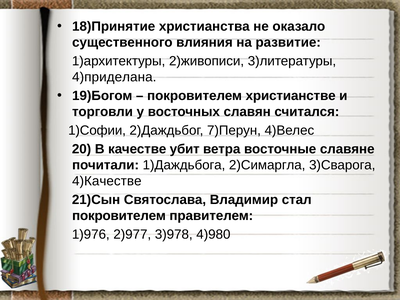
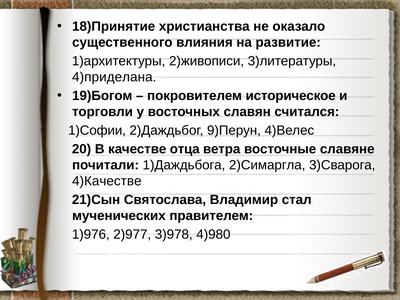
христианстве: христианстве -> историческое (291, 96)
7)Перун: 7)Перун -> 9)Перун (234, 131)
убит: убит -> отца (185, 149)
покровителем: покровителем -> мученических (119, 216)
